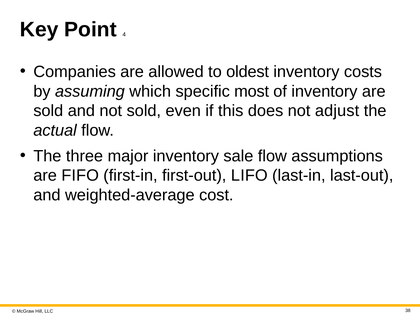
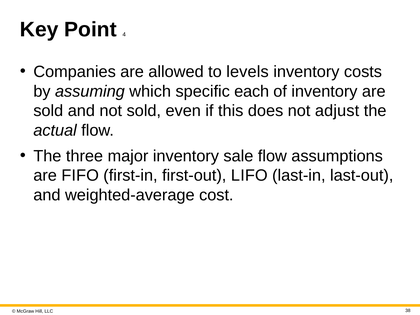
oldest: oldest -> levels (247, 72)
most: most -> each (252, 91)
